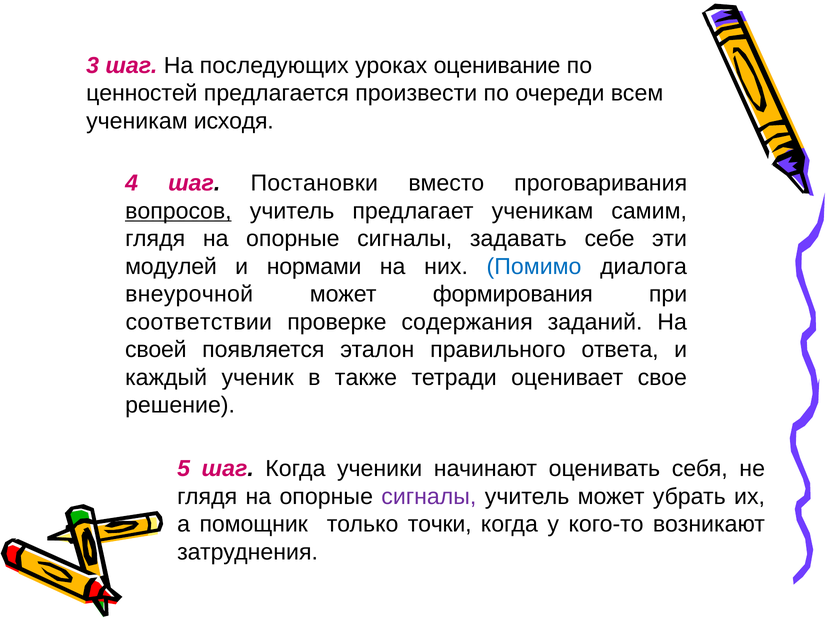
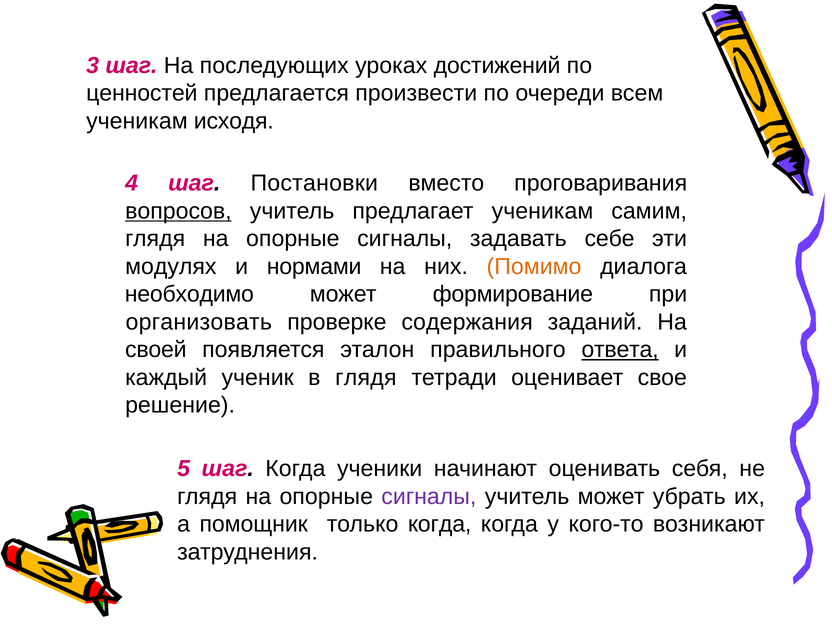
оценивание: оценивание -> достижений (497, 66)
модулей: модулей -> модулях (171, 267)
Помимо colour: blue -> orange (534, 267)
внеурочной: внеурочной -> необходимо (189, 294)
формирования: формирования -> формирование (513, 294)
соответствии: соответствии -> организовать (199, 322)
ответа underline: none -> present (620, 350)
в также: также -> глядя (366, 378)
только точки: точки -> когда (440, 524)
